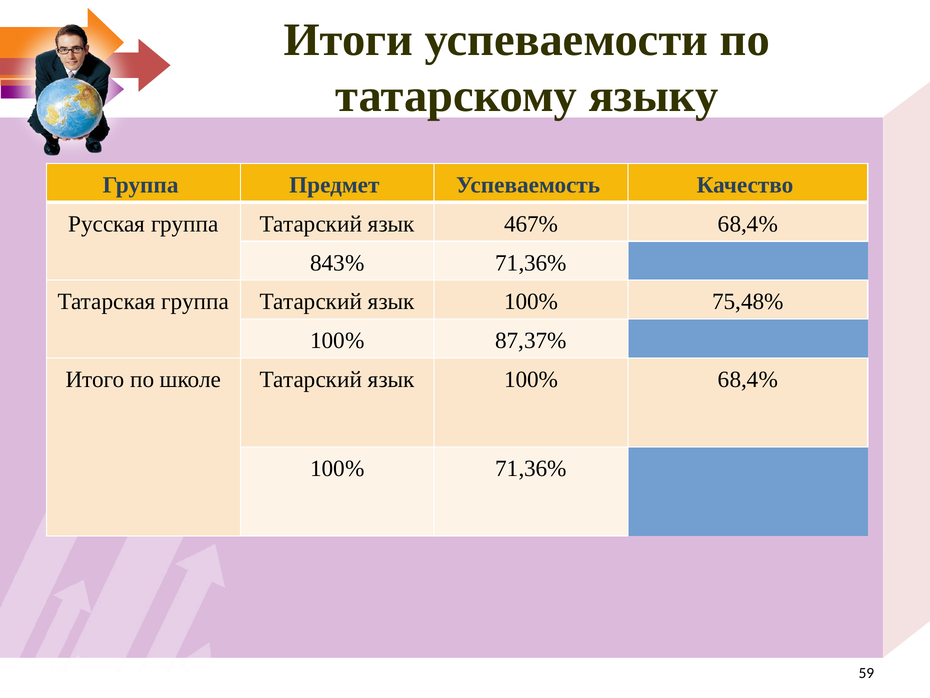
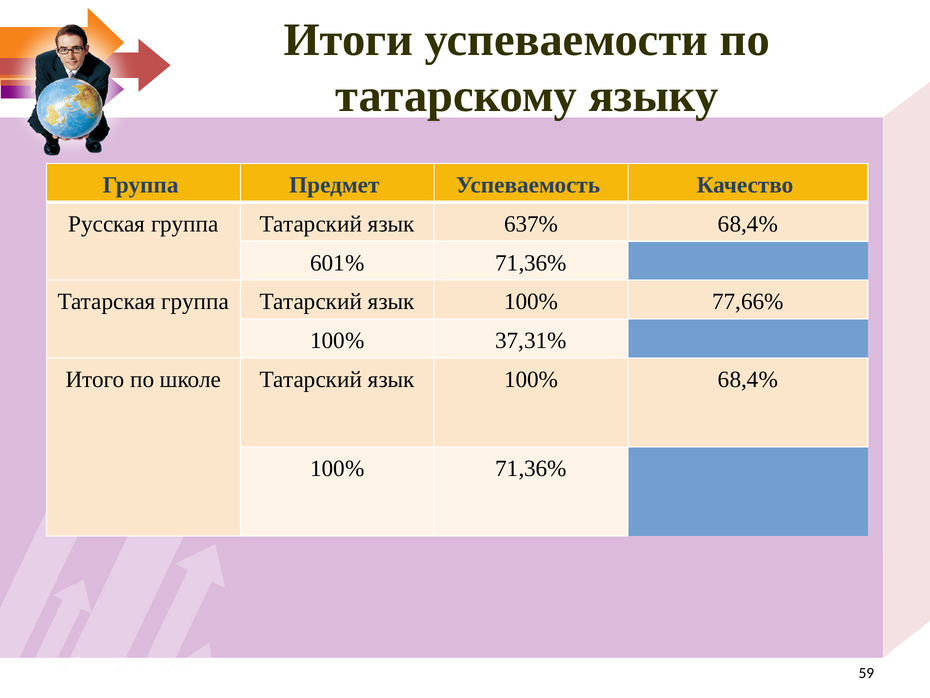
467%: 467% -> 637% (531, 224)
843%: 843% -> 601% (337, 263)
75,48%: 75,48% -> 77,66% (748, 302)
87,37%: 87,37% -> 37,31% (531, 340)
